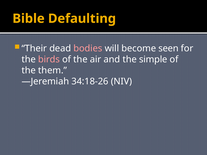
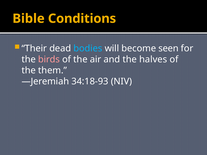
Defaulting: Defaulting -> Conditions (82, 19)
bodies colour: pink -> light blue (88, 48)
simple: simple -> halves (153, 59)
34:18-26: 34:18-26 -> 34:18-93 (90, 82)
